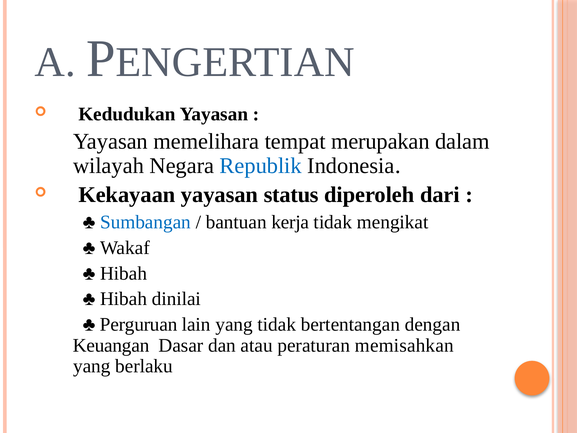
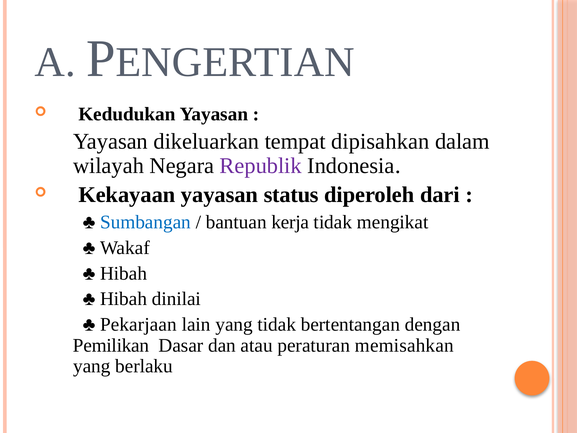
memelihara: memelihara -> dikeluarkan (206, 141)
merupakan: merupakan -> dipisahkan (380, 141)
Republik colour: blue -> purple (261, 166)
Perguruan: Perguruan -> Pekarjaan (138, 324)
Keuangan: Keuangan -> Pemilikan (111, 345)
